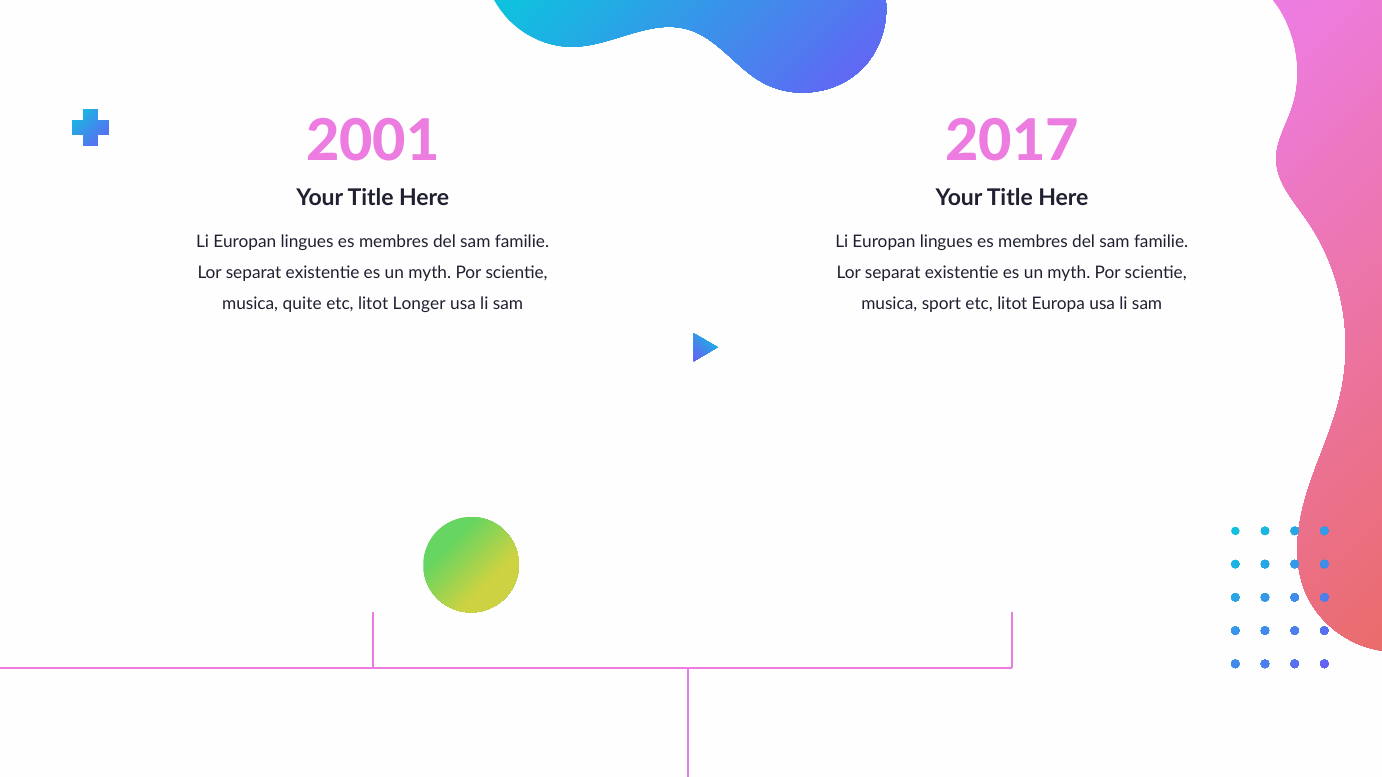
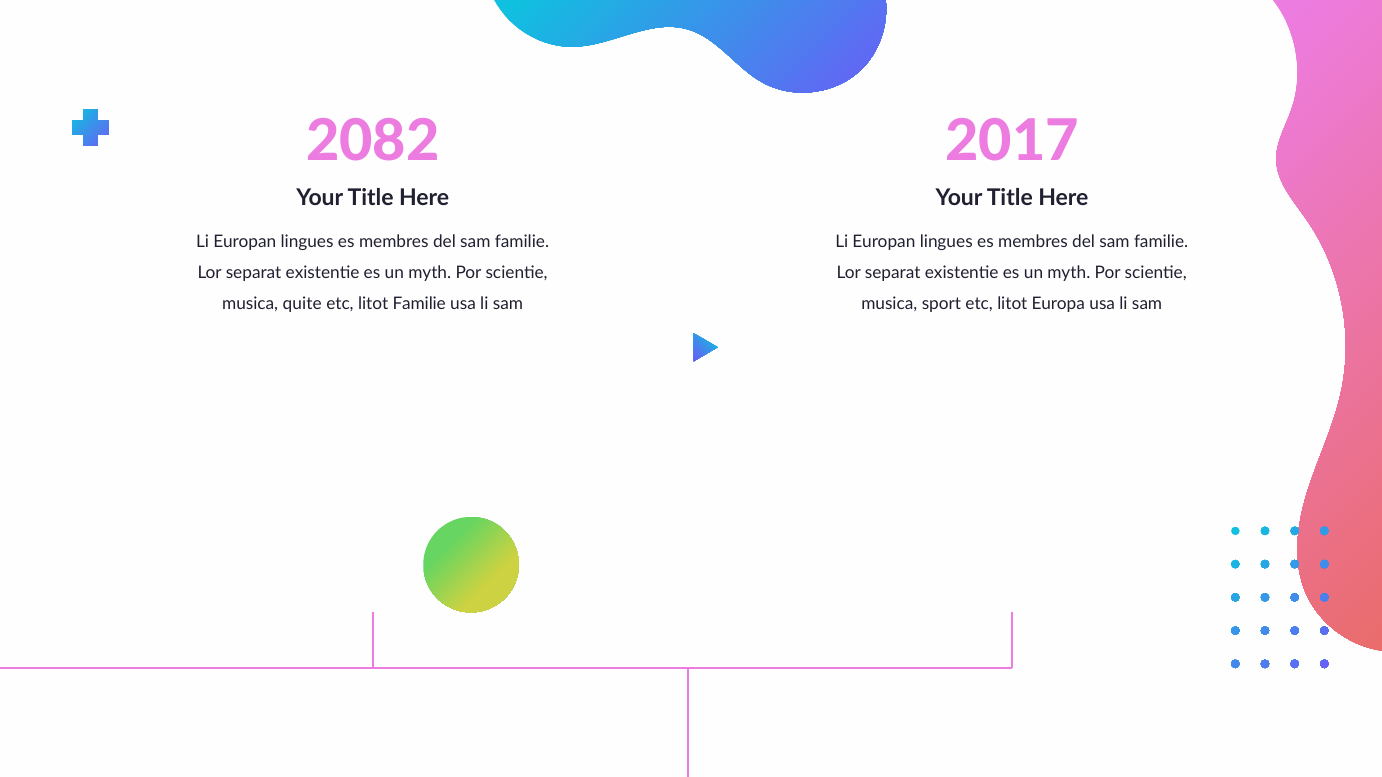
2001: 2001 -> 2082 (373, 141)
litot Longer: Longer -> Familie (419, 304)
